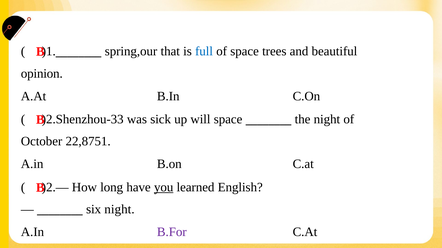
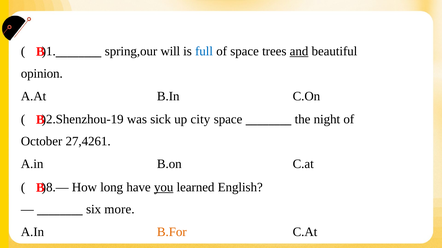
that: that -> will (170, 51)
and underline: none -> present (299, 51)
)2.Shenzhou-33: )2.Shenzhou-33 -> )2.Shenzhou-19 (83, 119)
will: will -> city (200, 119)
22,8751: 22,8751 -> 27,4261 (88, 142)
)2.—: )2.— -> )8.— (55, 188)
six night: night -> more (119, 210)
B.For colour: purple -> orange (172, 233)
